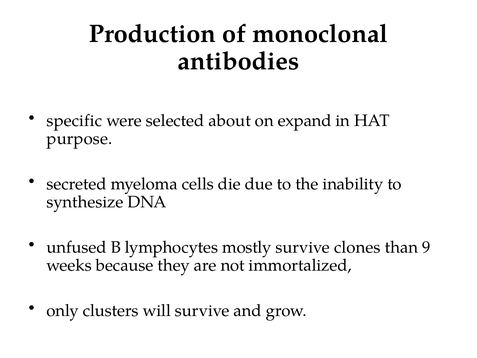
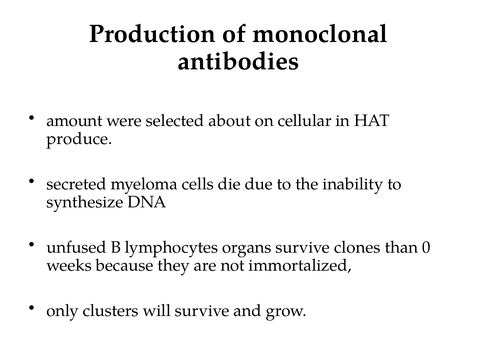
specific: specific -> amount (74, 121)
expand: expand -> cellular (305, 121)
purpose: purpose -> produce (79, 139)
mostly: mostly -> organs (247, 247)
9: 9 -> 0 (426, 247)
